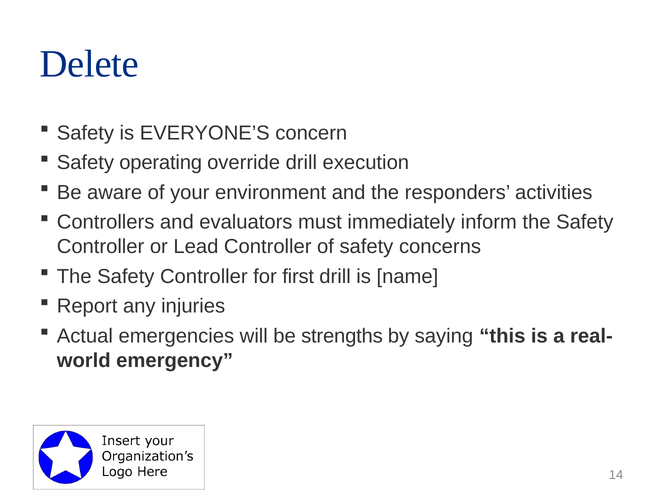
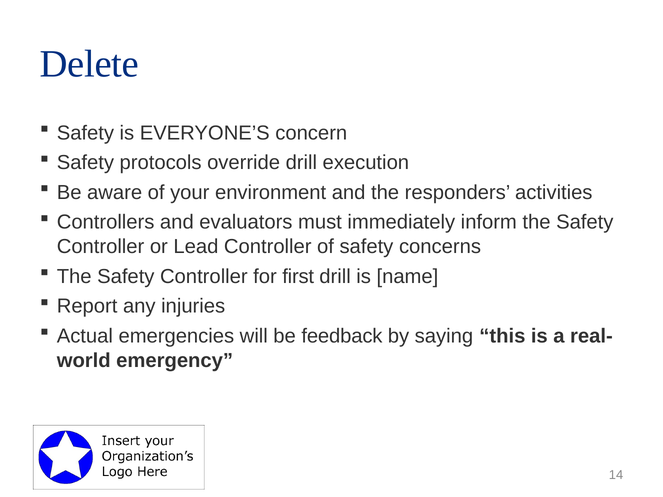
operating: operating -> protocols (161, 163)
strengths: strengths -> feedback (342, 336)
